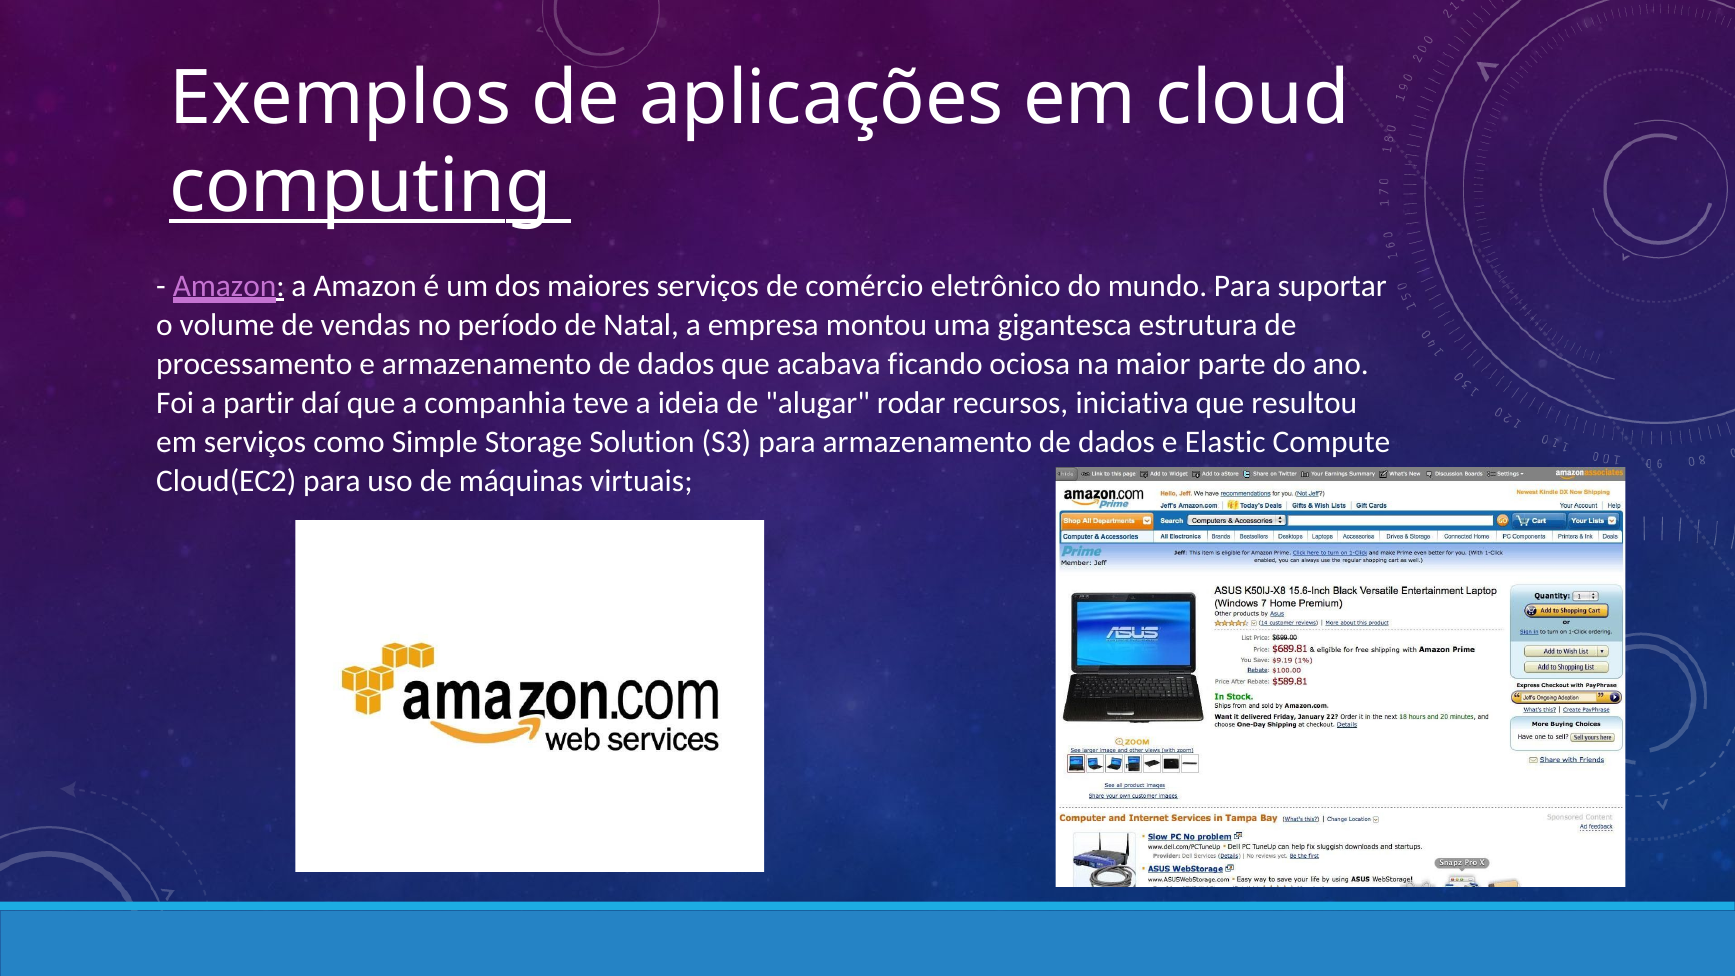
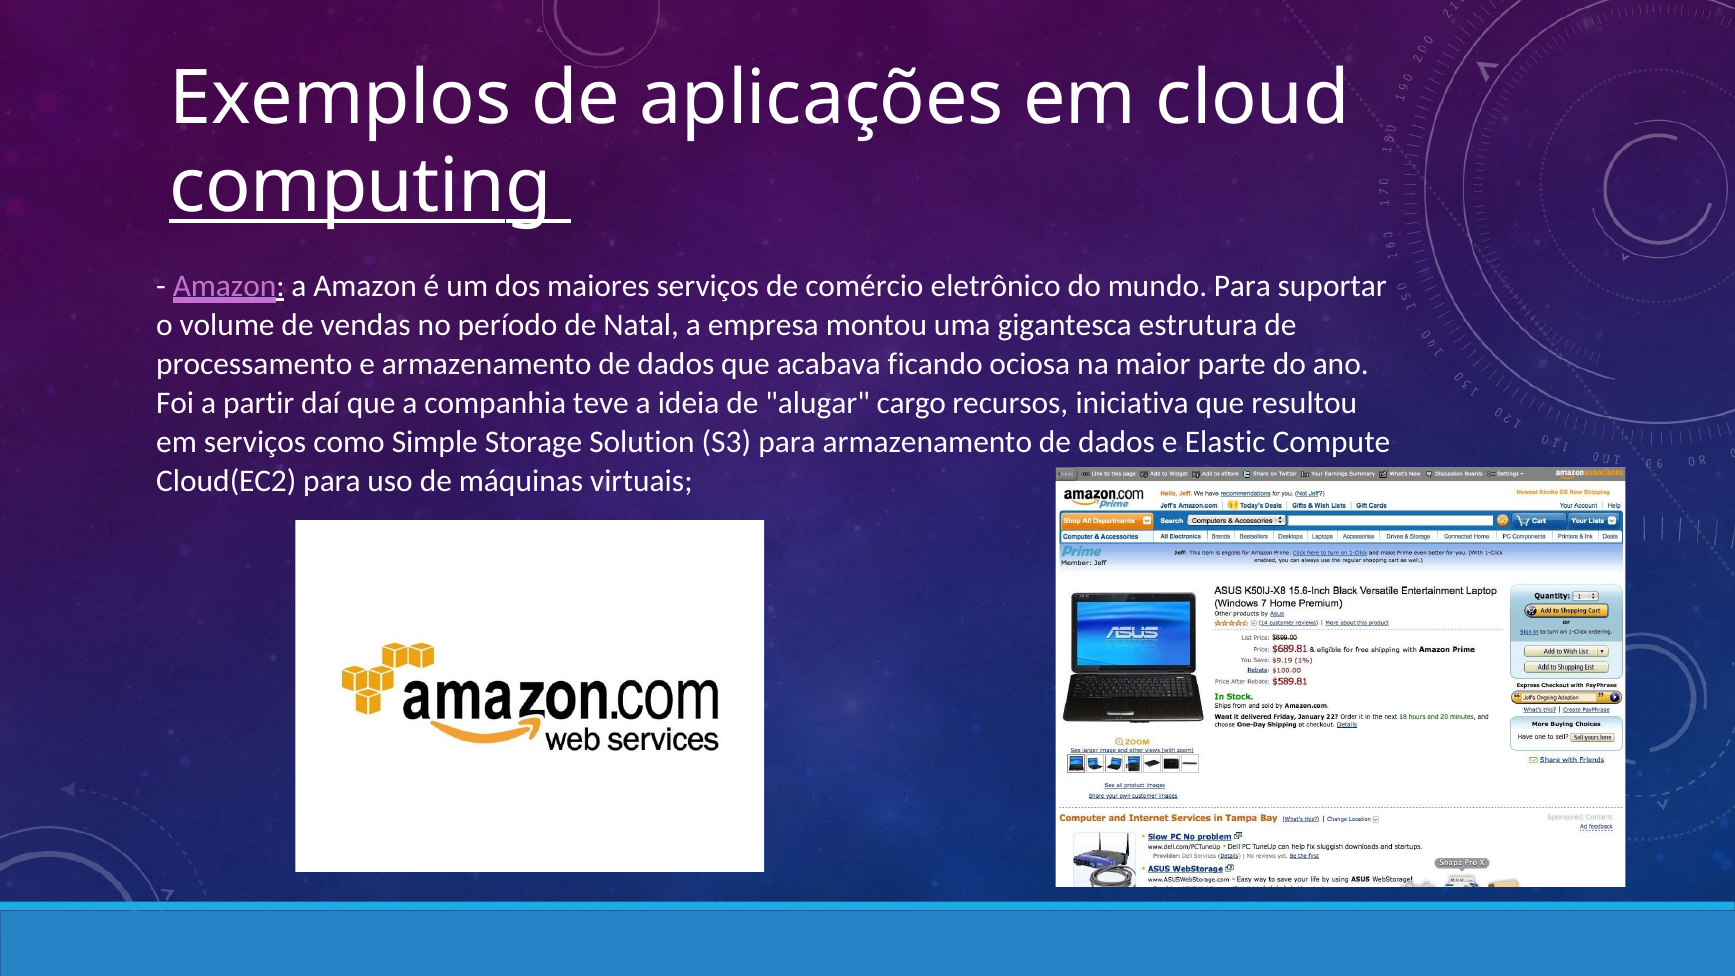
rodar: rodar -> cargo (911, 403)
